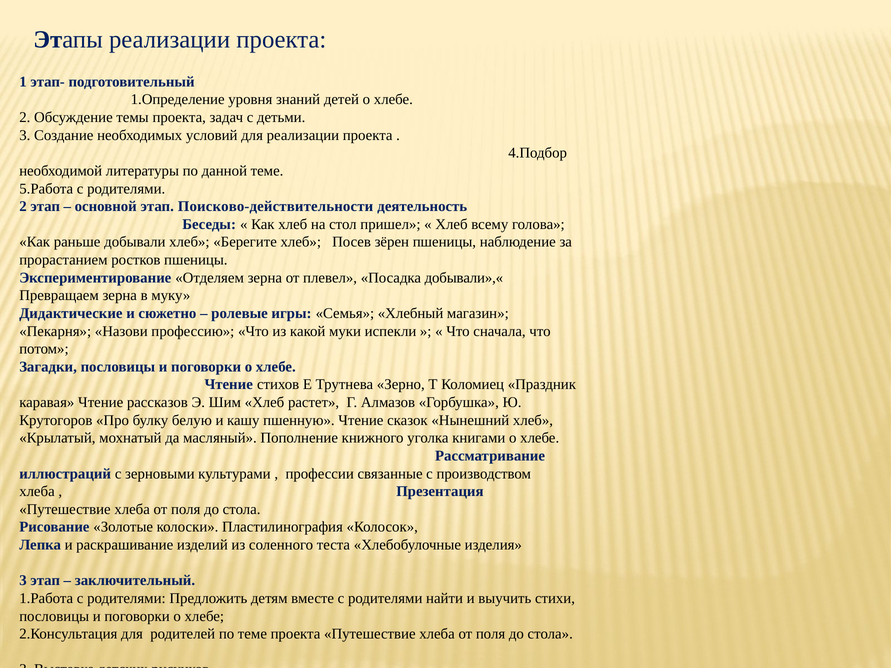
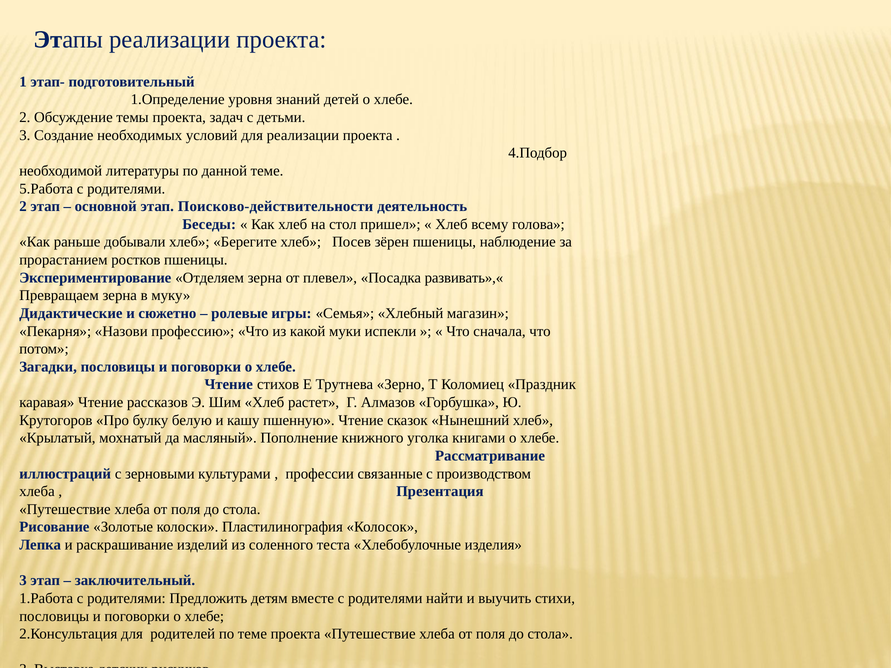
добывали»,«: добывали»,« -> развивать»,« (464, 278)
